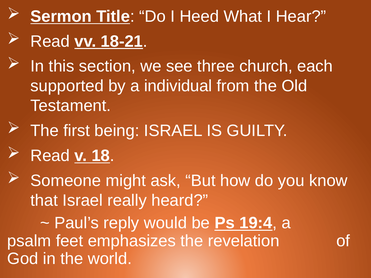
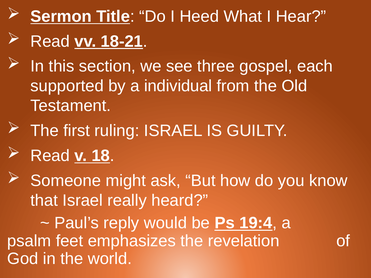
church: church -> gospel (266, 66)
being: being -> ruling (117, 131)
